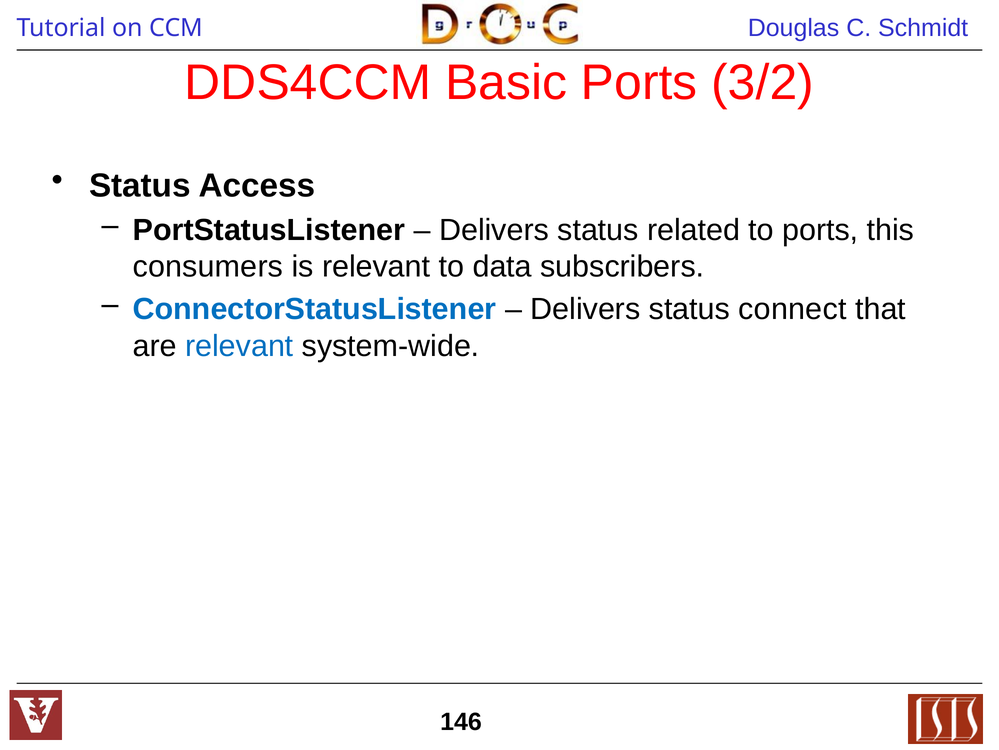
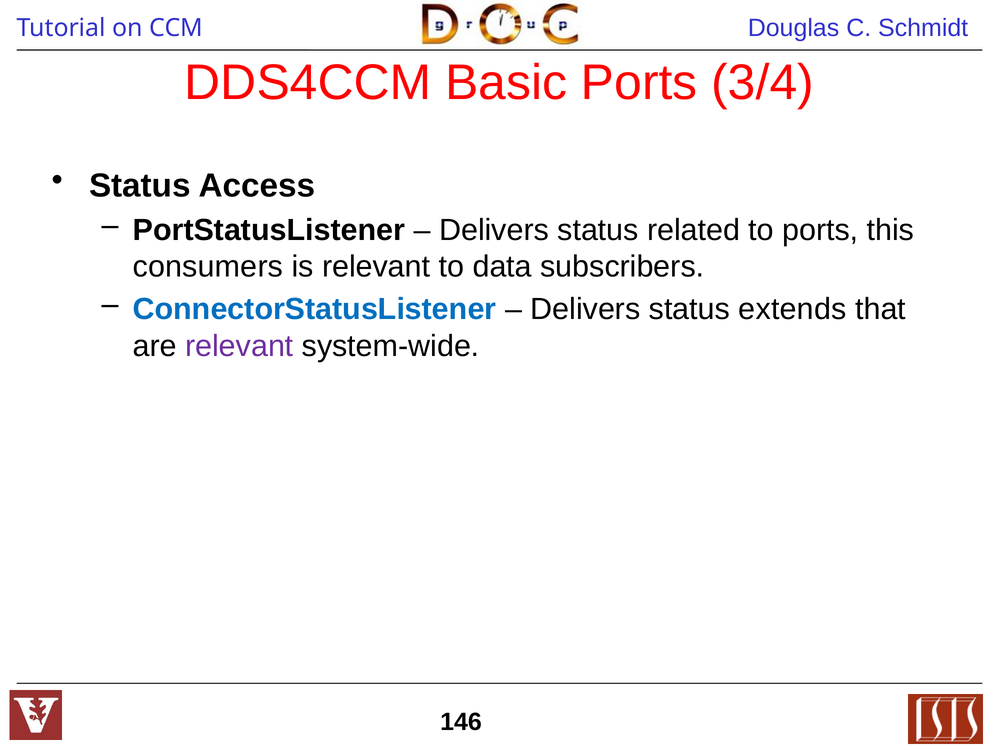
3/2: 3/2 -> 3/4 (763, 83)
connect: connect -> extends (792, 309)
relevant colour: blue -> purple (239, 346)
